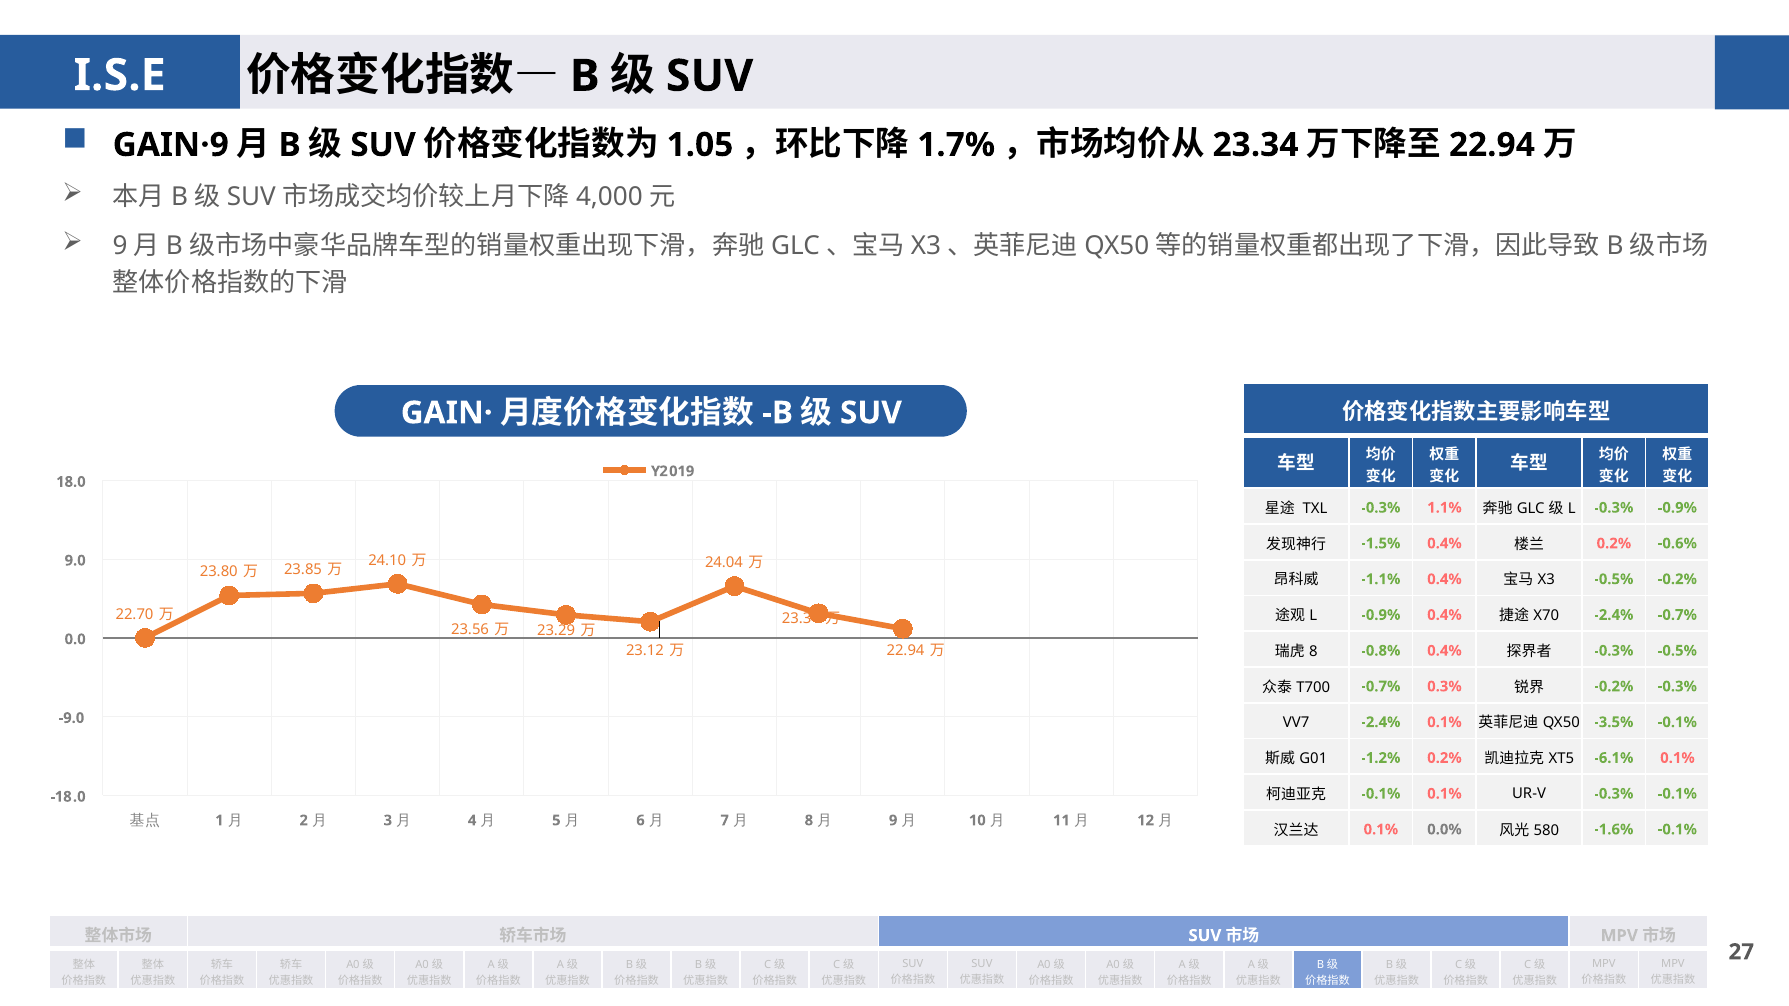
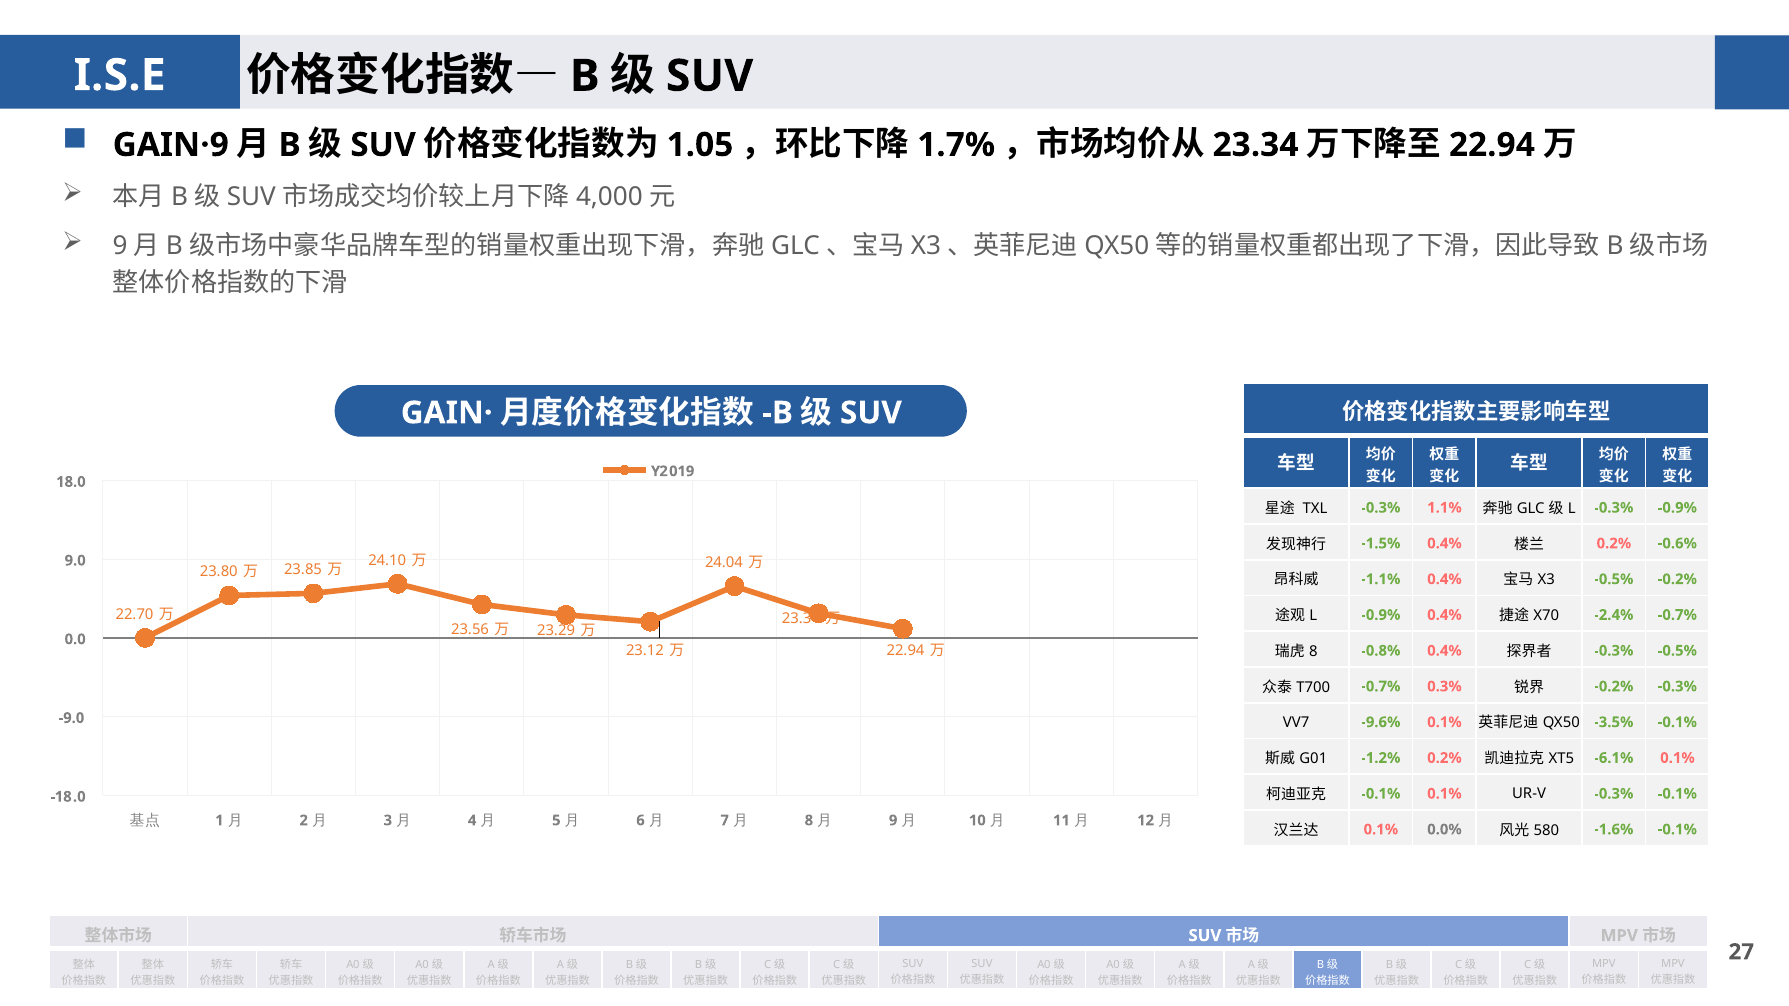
VV7 -2.4%: -2.4% -> -9.6% (1381, 722)
